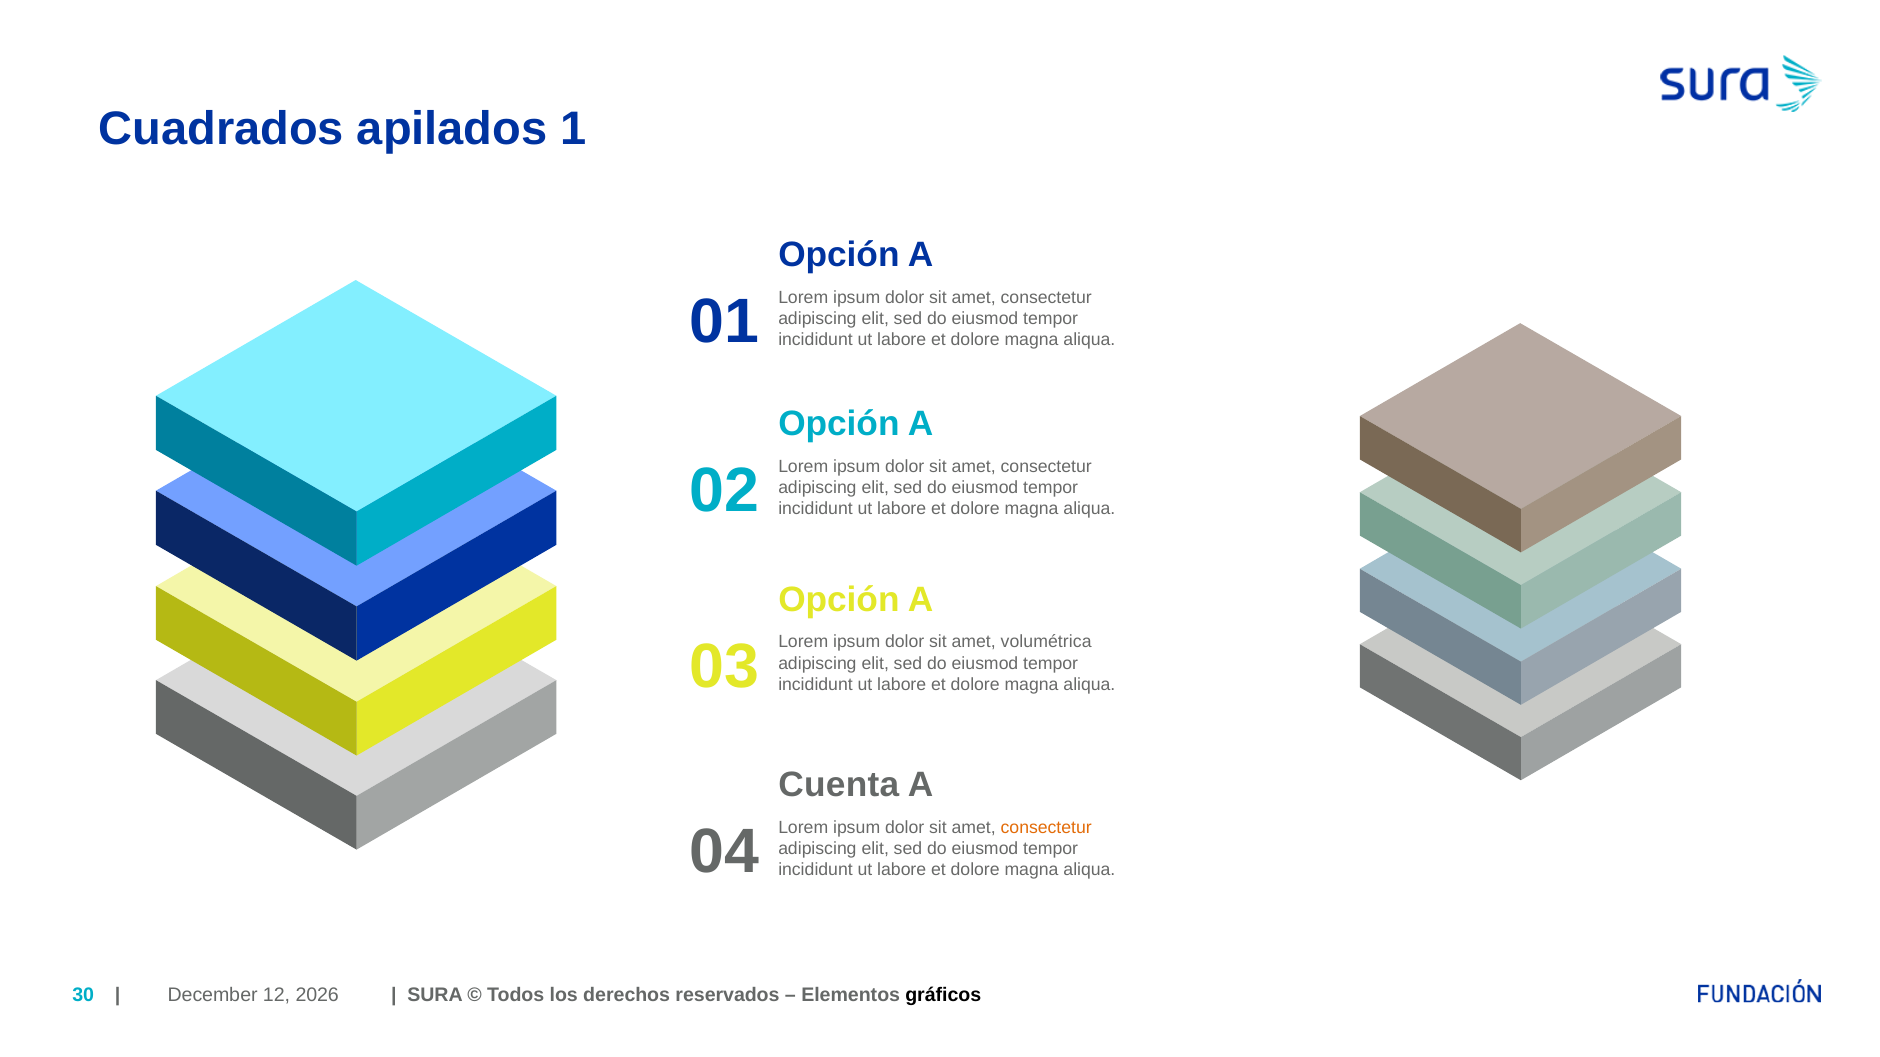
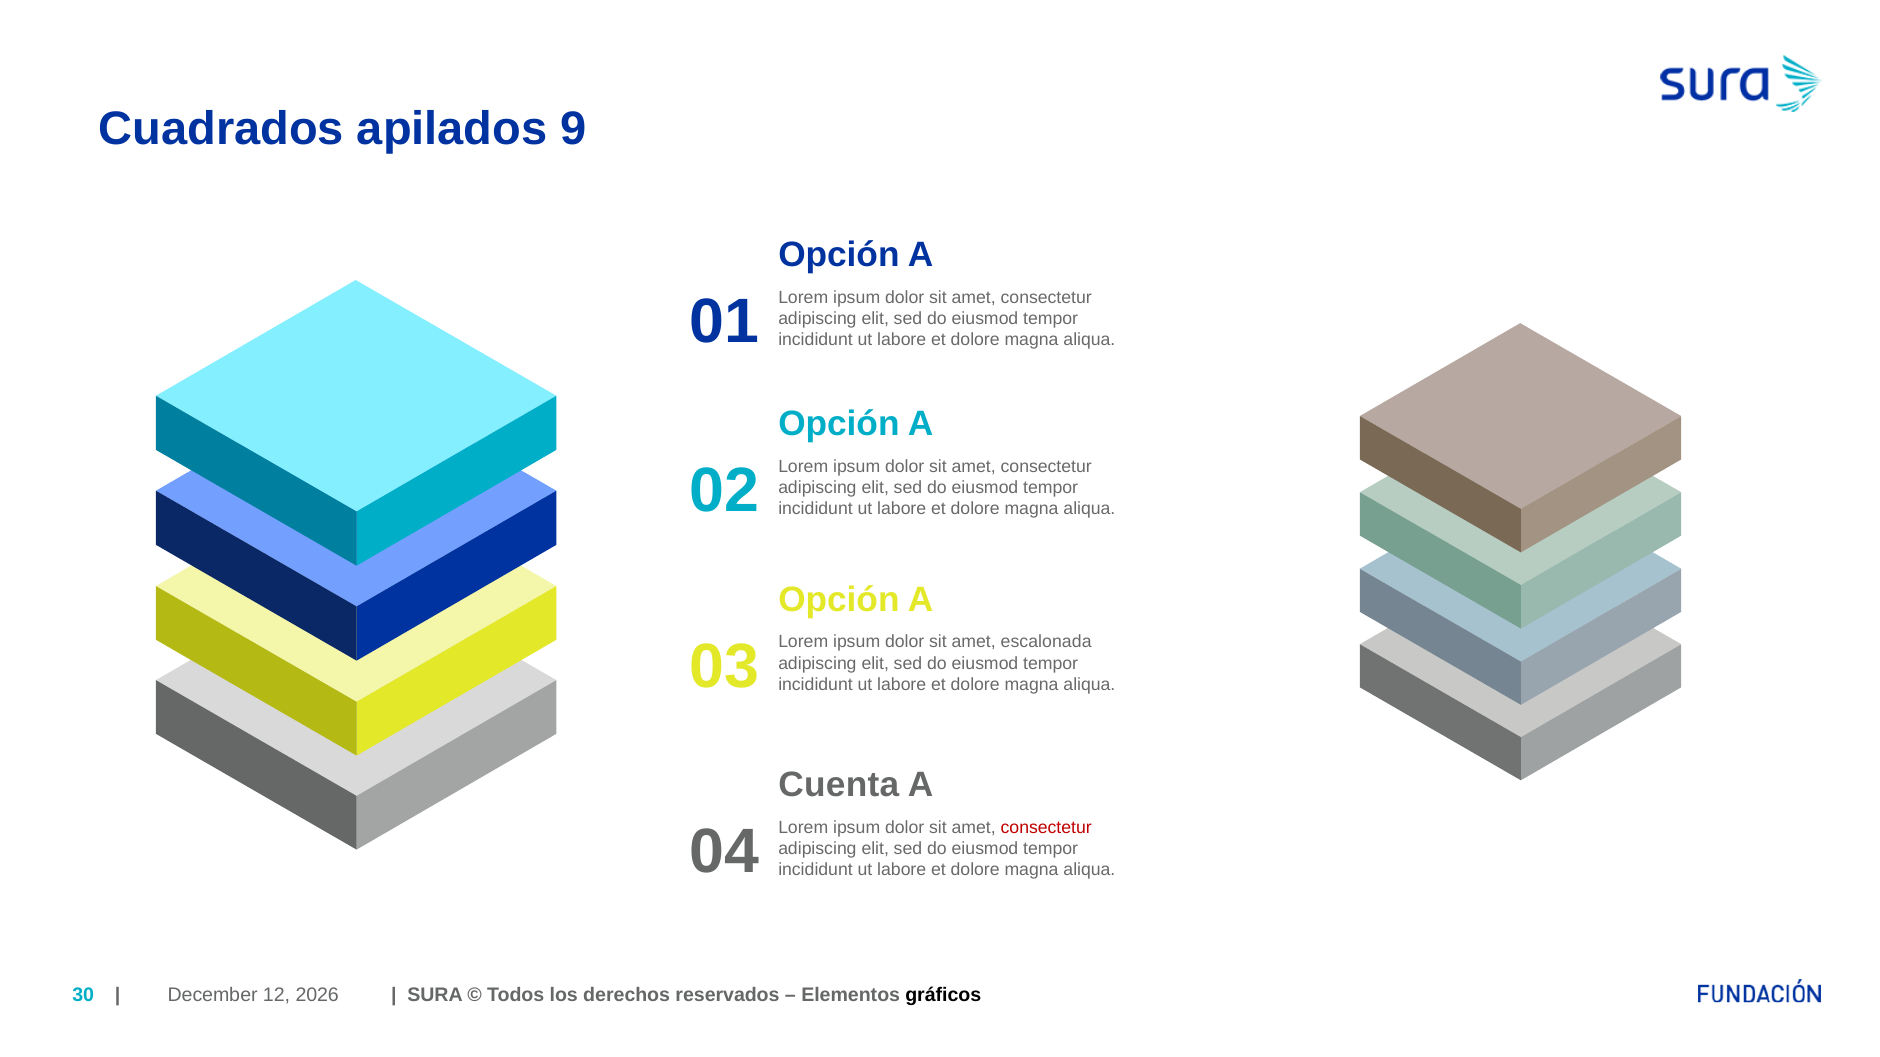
1: 1 -> 9 (574, 129)
volumétrica: volumétrica -> escalonada (1046, 643)
consectetur colour: orange -> red (1046, 828)
